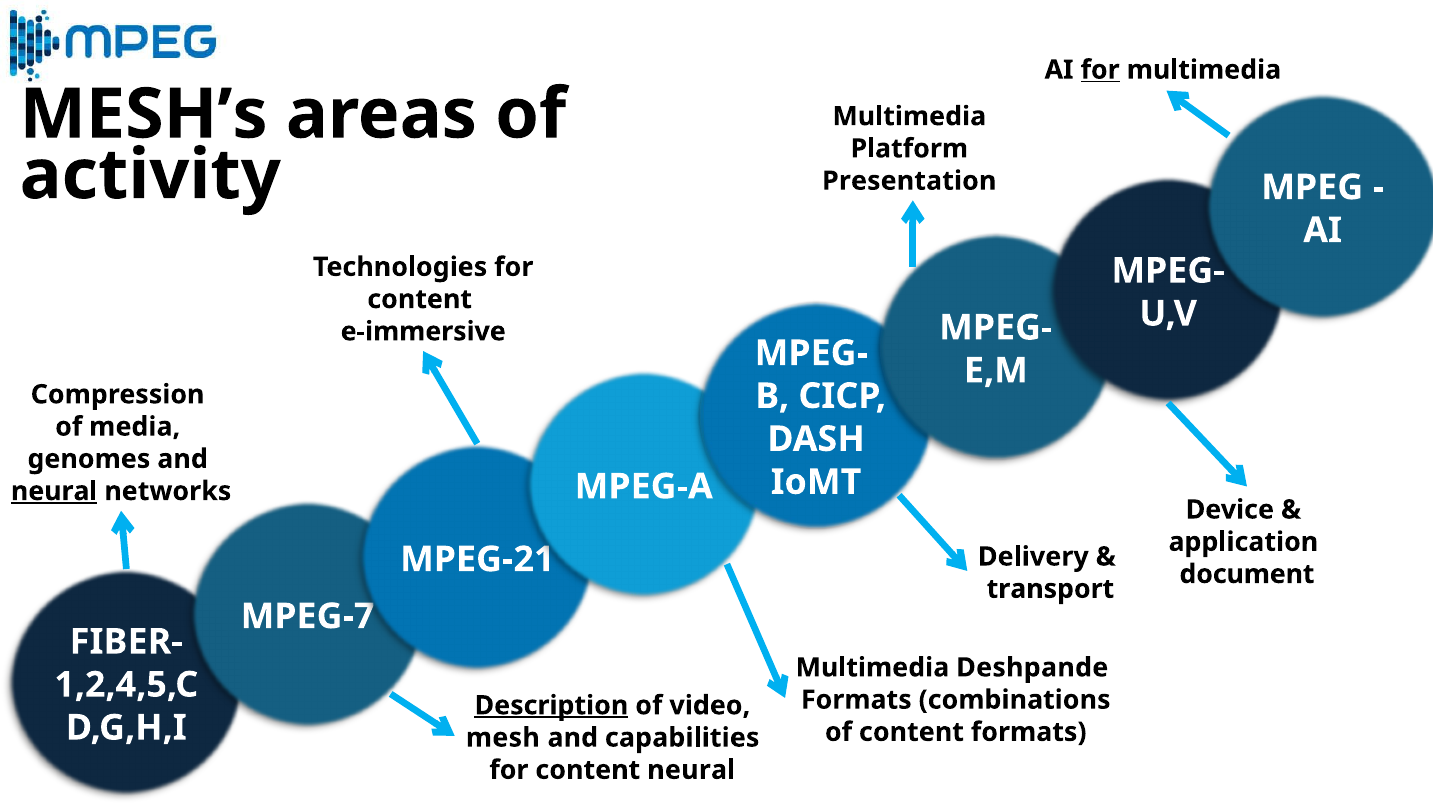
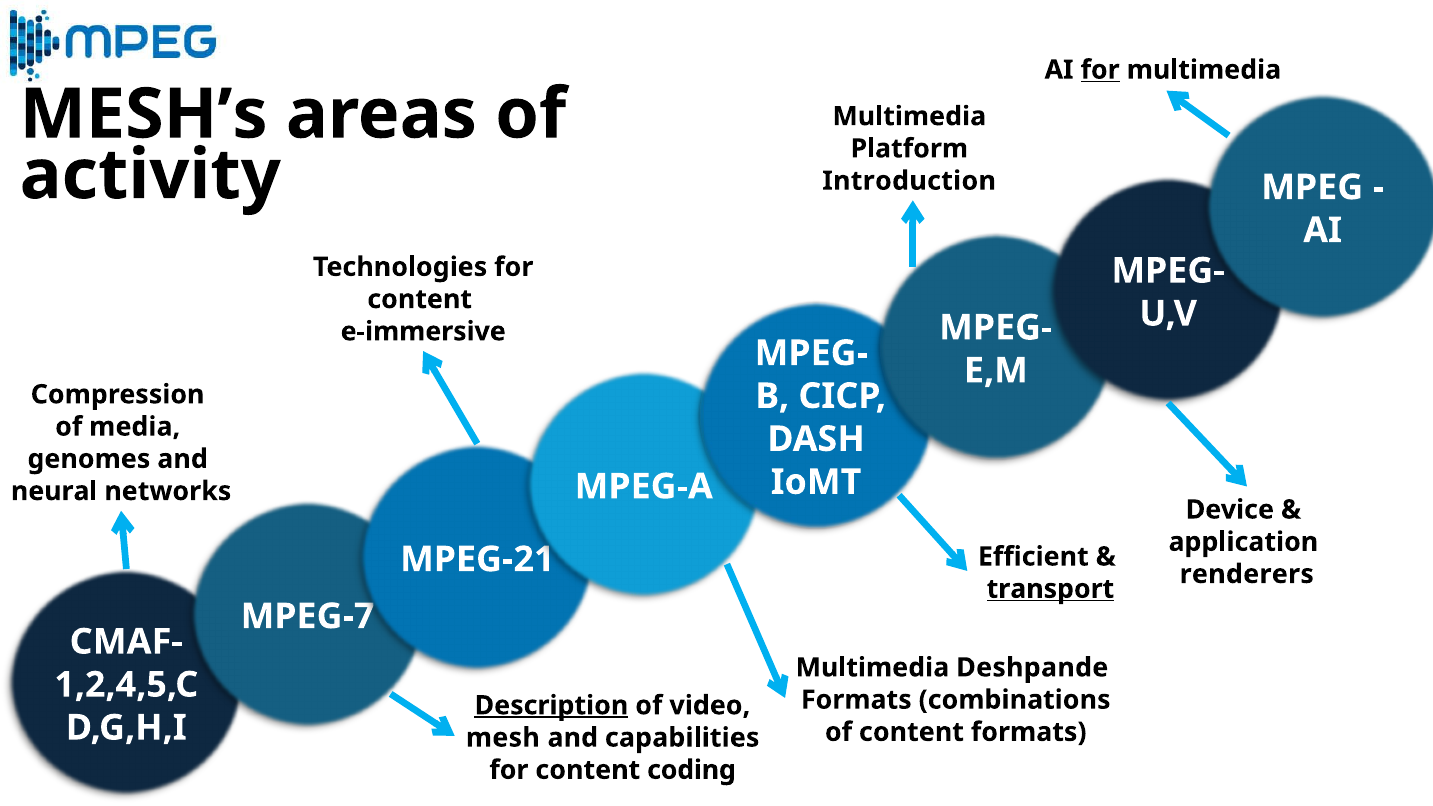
Presentation: Presentation -> Introduction (909, 181)
neural underline: present -> none (54, 491)
Delivery: Delivery -> Efficient (1033, 557)
document: document -> renderers (1247, 574)
transport underline: none -> present (1050, 589)
FIBER-: FIBER- -> CMAF- (126, 642)
content neural: neural -> coding (692, 770)
